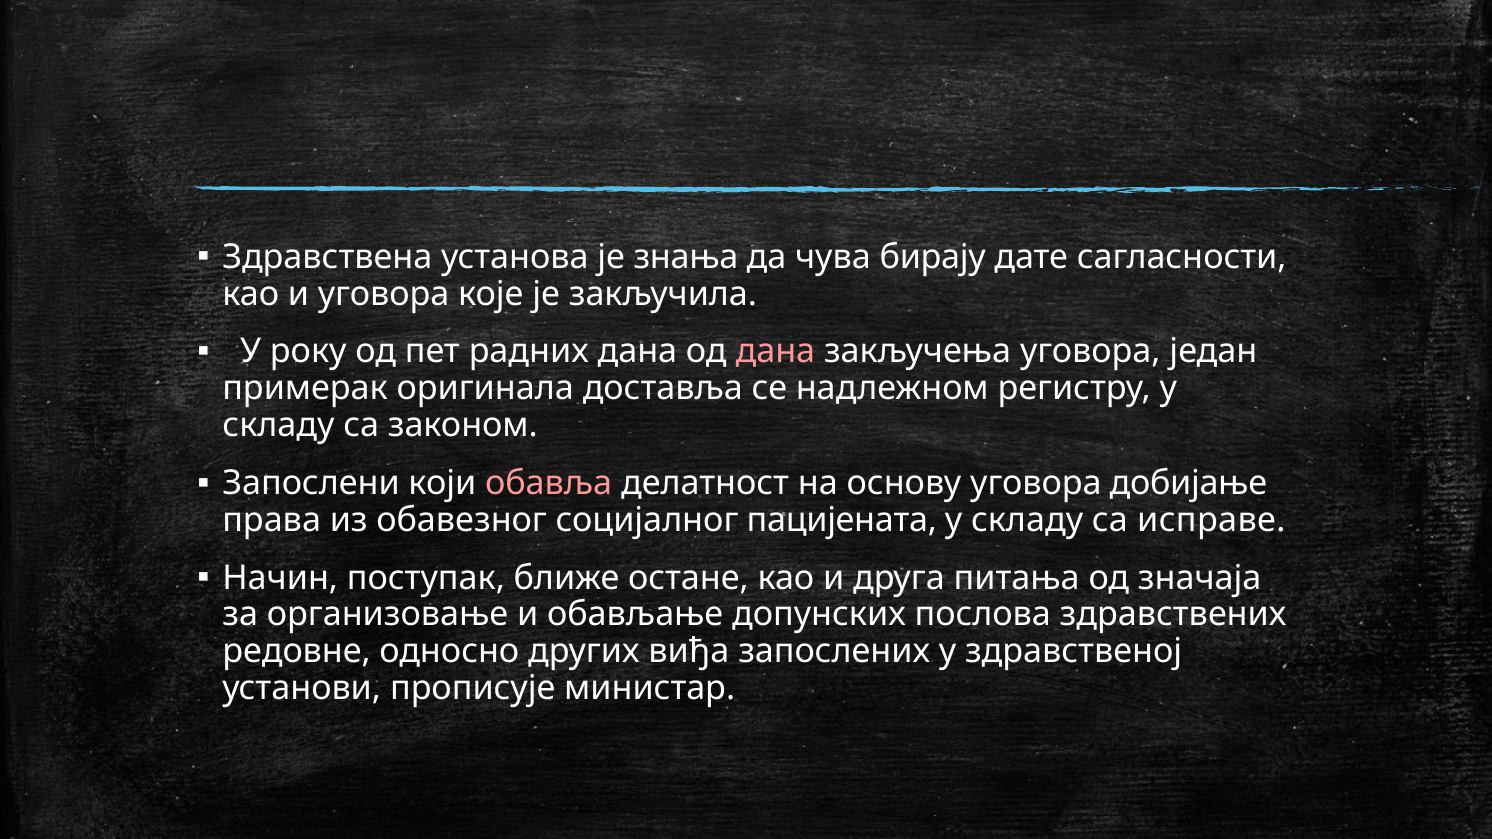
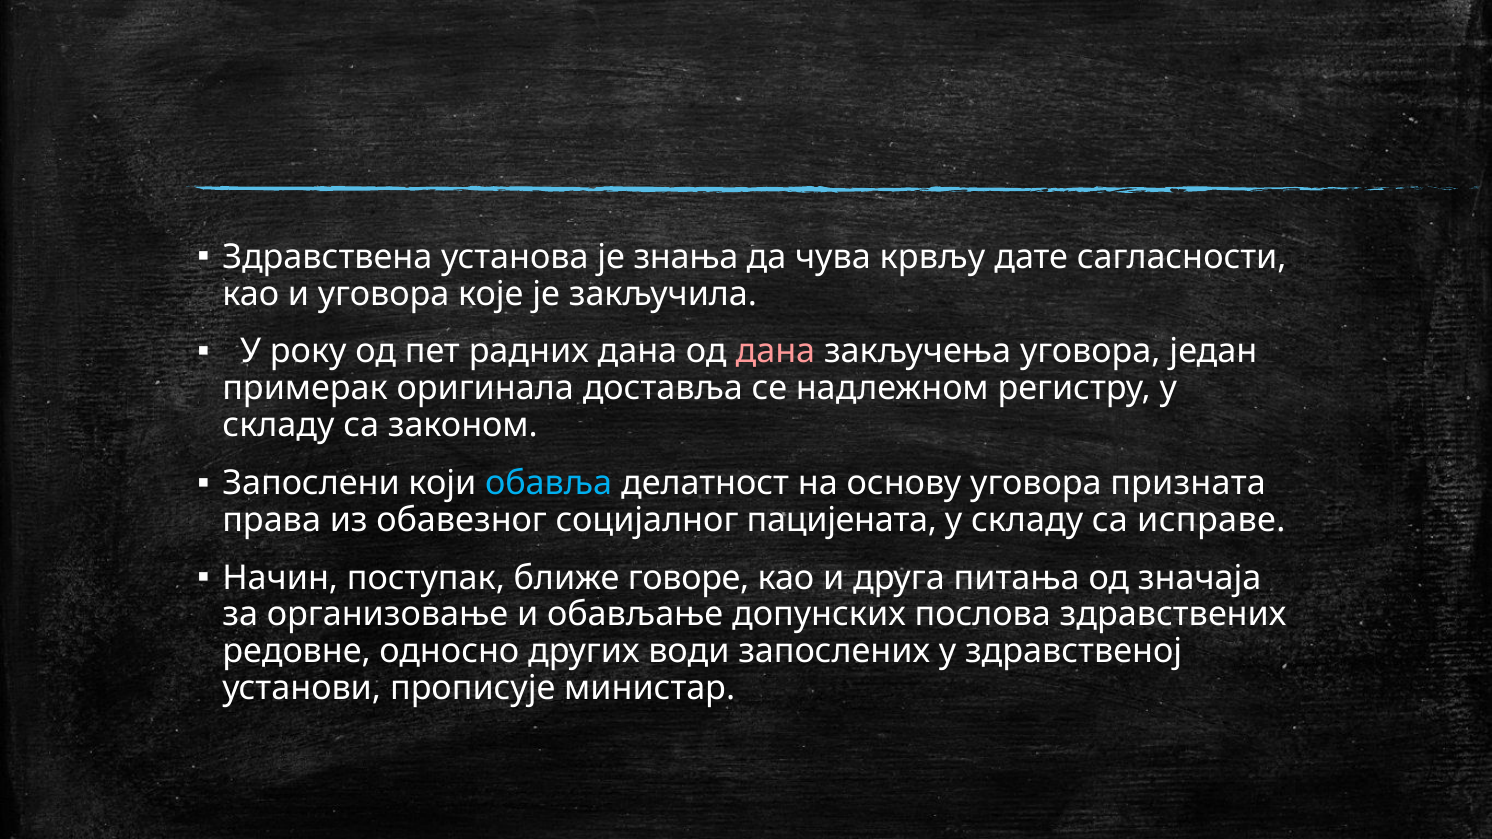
бирају: бирају -> крвљу (932, 257)
обавља colour: pink -> light blue (549, 483)
добијање: добијање -> призната (1188, 483)
остане: остане -> говоре (689, 578)
виђа: виђа -> води (689, 652)
